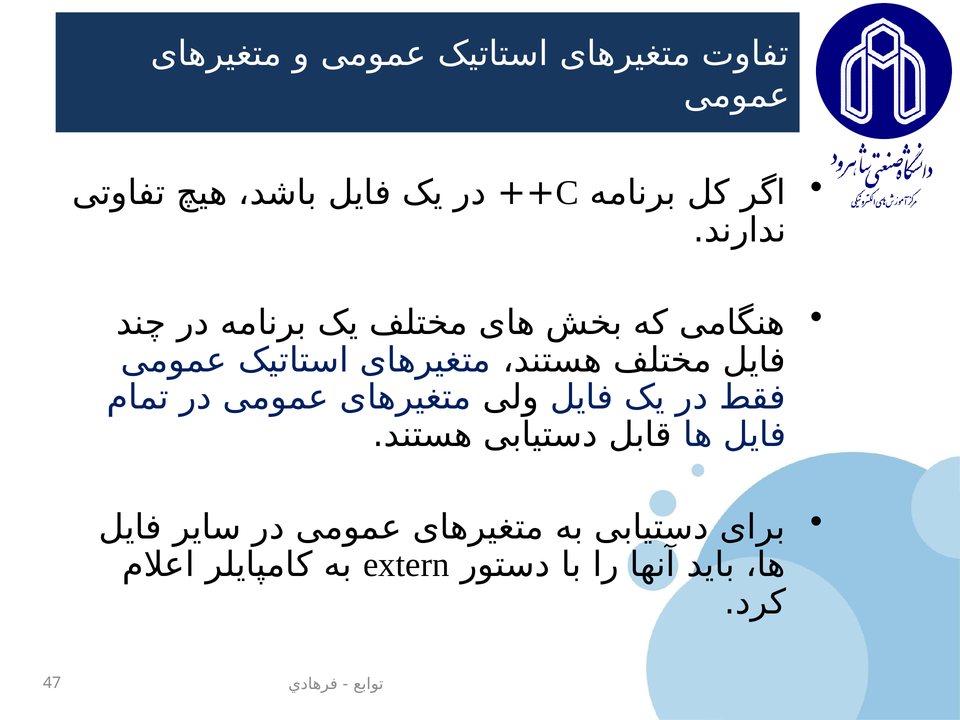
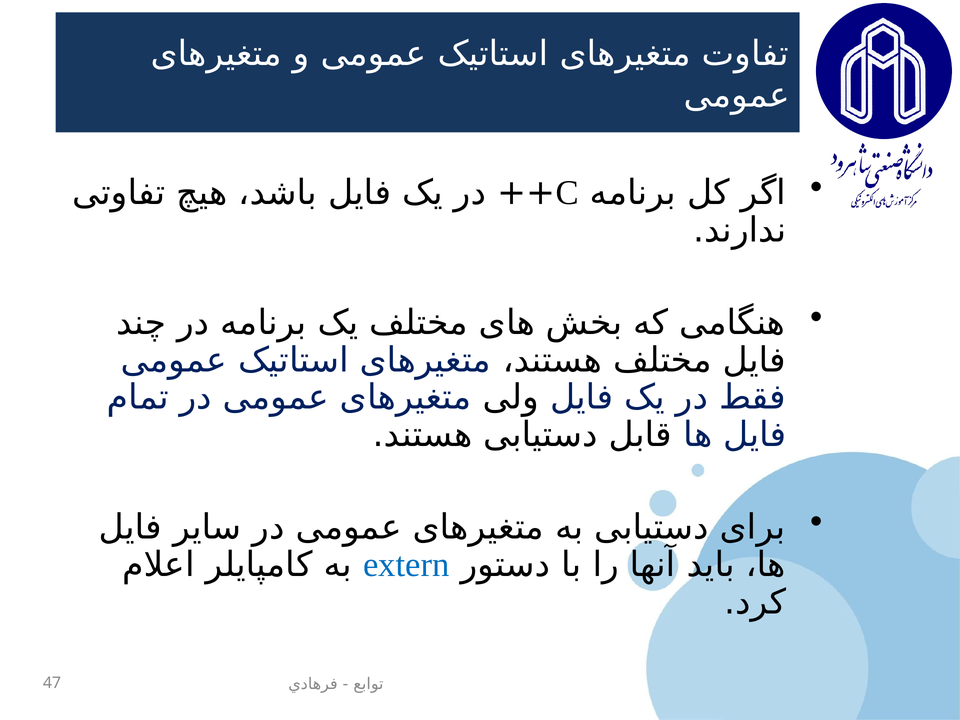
extern colour: black -> blue (406, 565)
